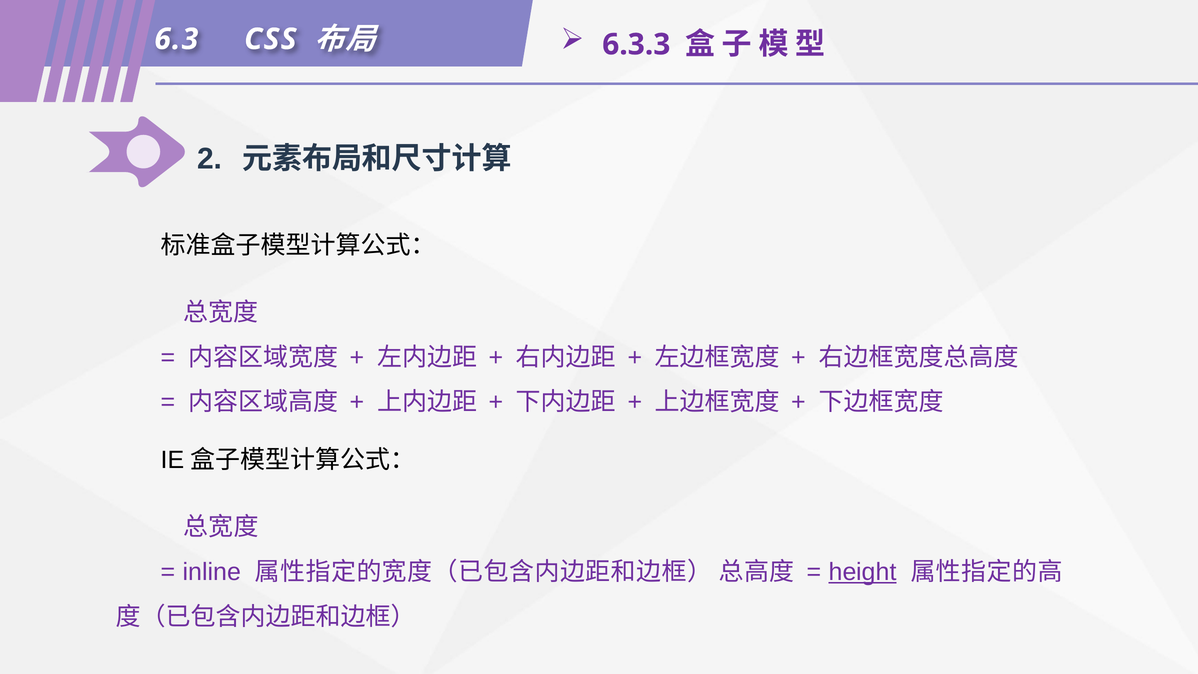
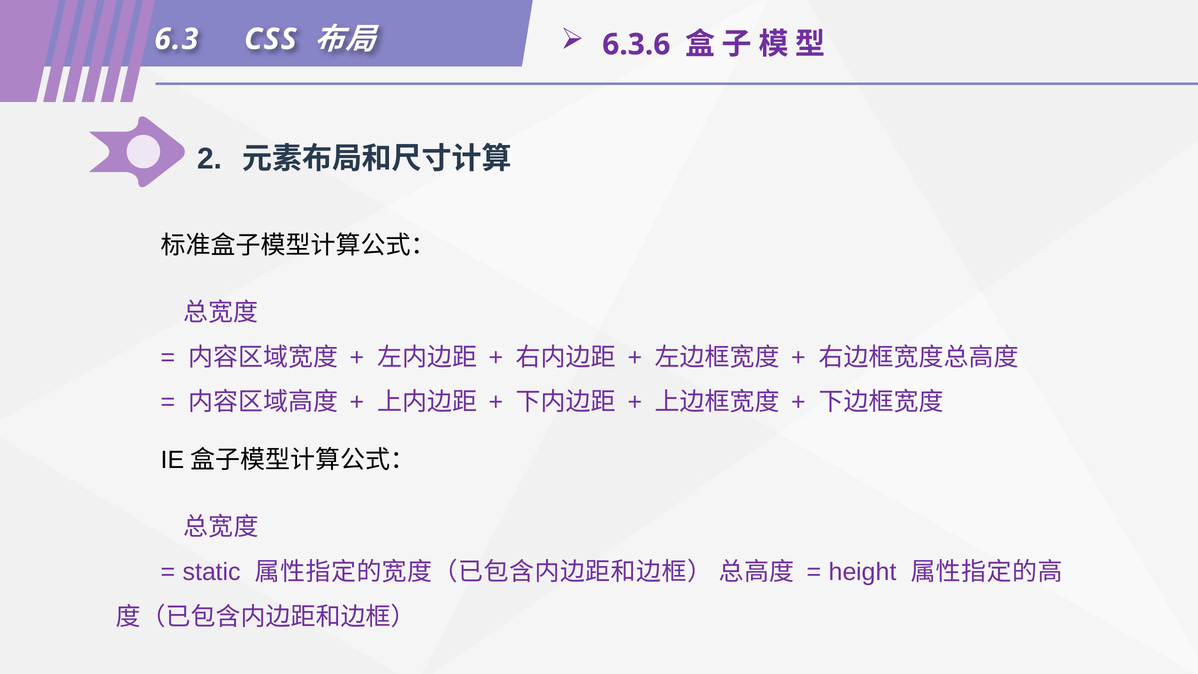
6.3.3: 6.3.3 -> 6.3.6 (636, 44)
inline: inline -> static (212, 572)
height underline: present -> none (863, 572)
